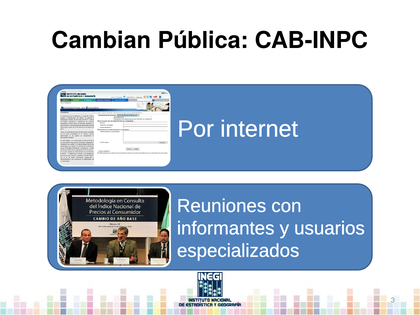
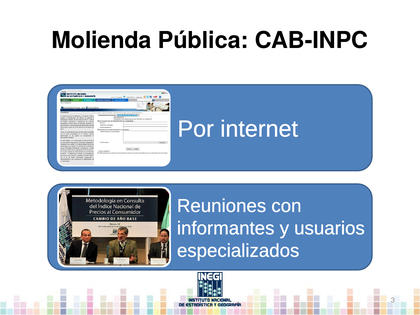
Cambian: Cambian -> Molienda (102, 40)
